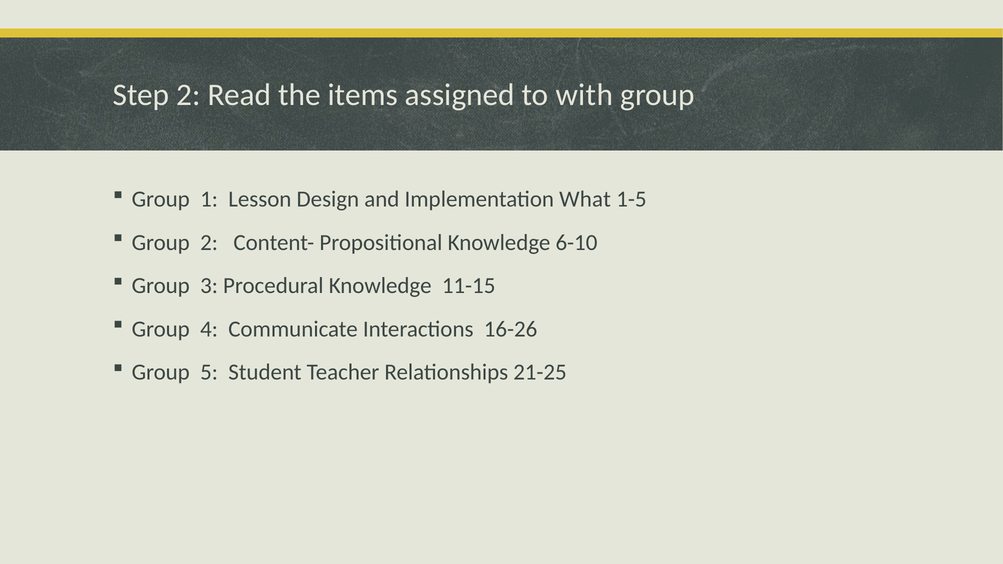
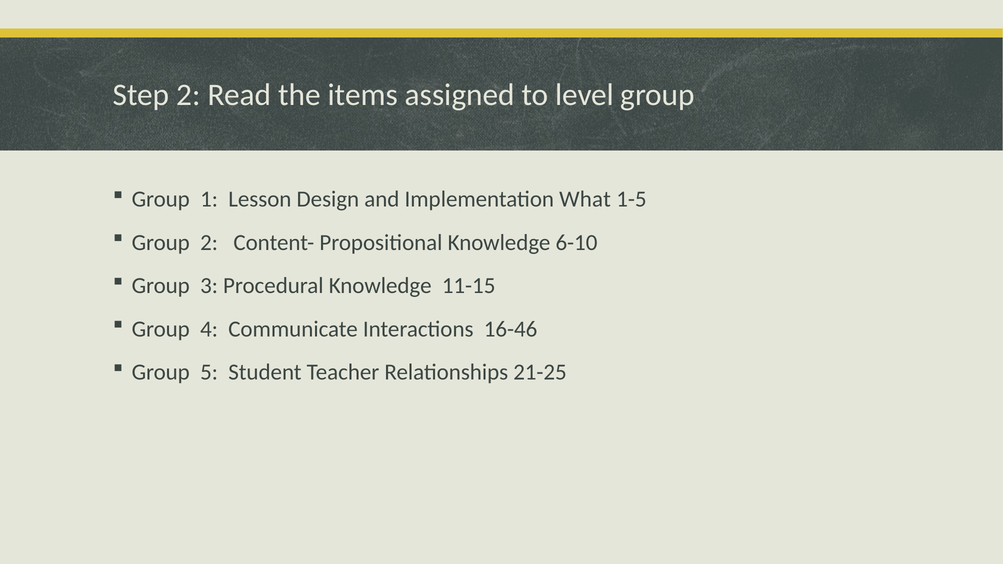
with: with -> level (585, 95)
16-26: 16-26 -> 16-46 (511, 329)
